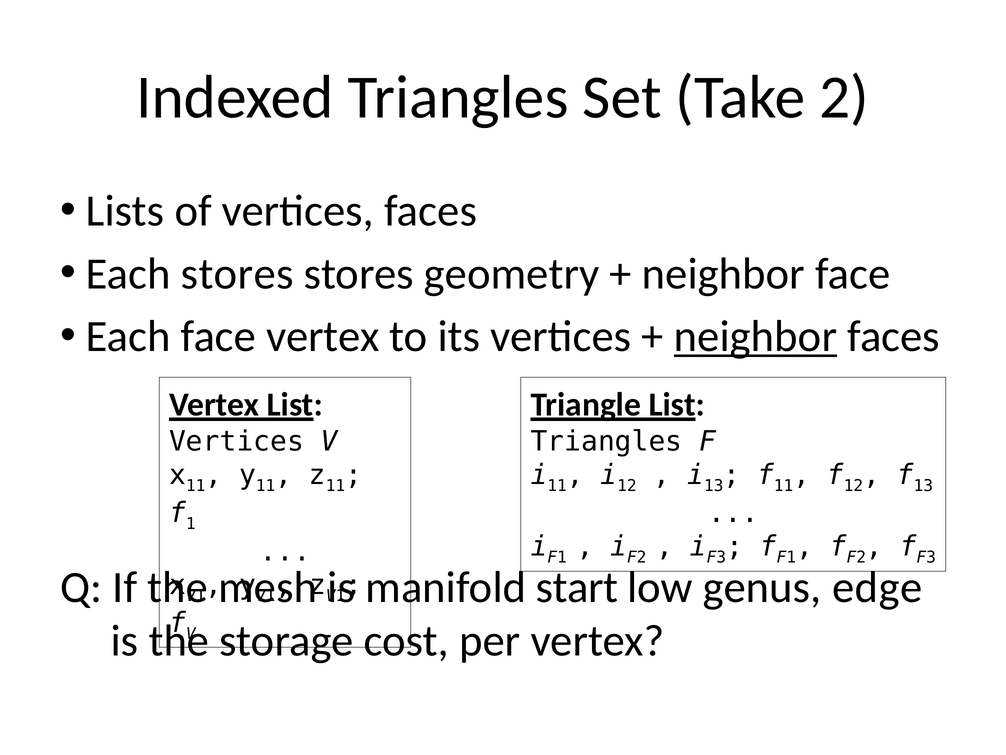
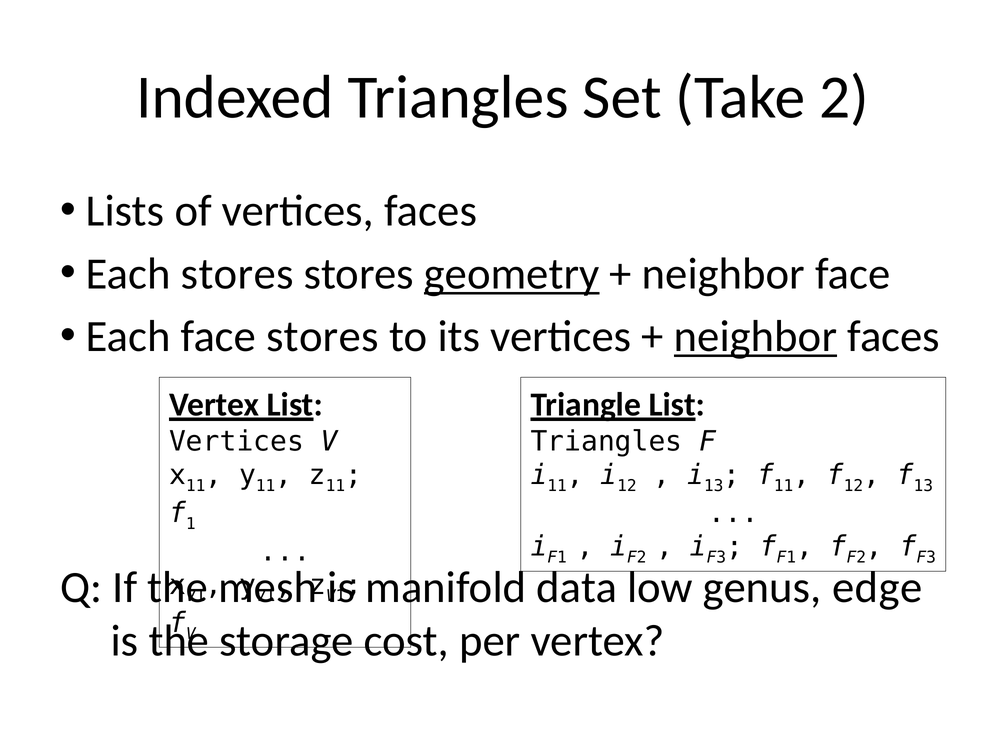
geometry underline: none -> present (512, 274)
face vertex: vertex -> stores (322, 336)
start: start -> data (577, 587)
